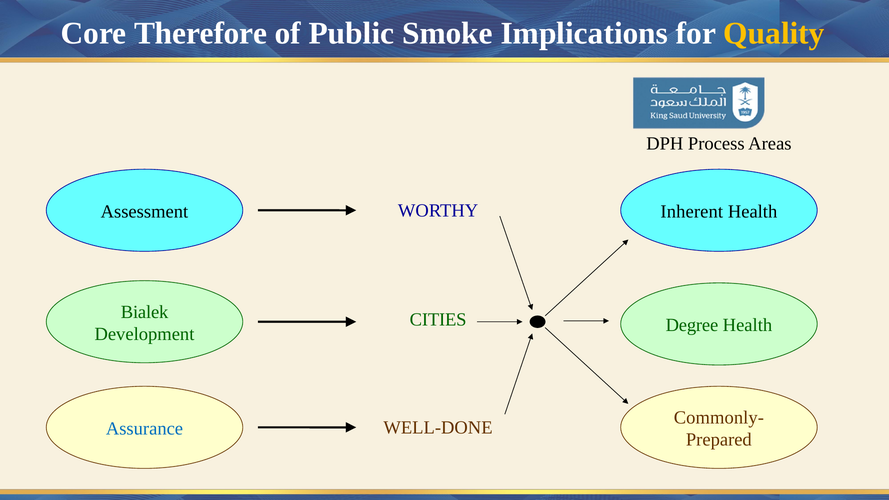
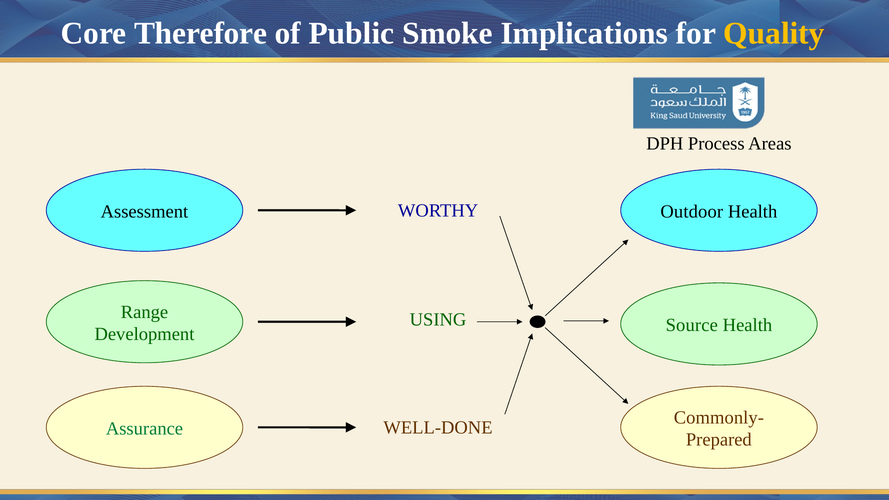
Inherent: Inherent -> Outdoor (692, 212)
Bialek: Bialek -> Range (144, 312)
CITIES: CITIES -> USING (438, 320)
Degree: Degree -> Source (692, 325)
Assurance colour: blue -> green (144, 429)
